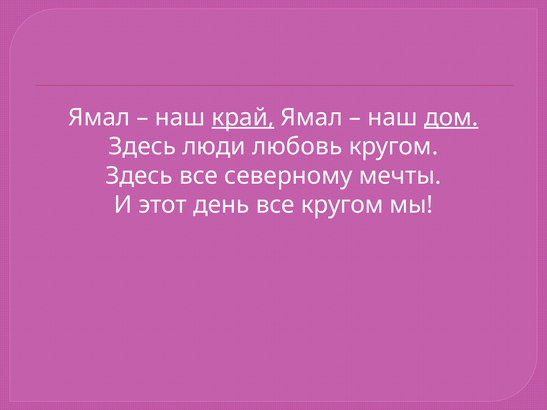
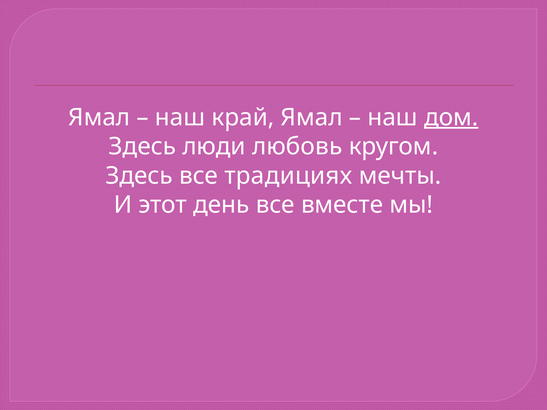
край underline: present -> none (243, 117)
северному: северному -> традициях (288, 176)
все кругом: кругом -> вместе (342, 205)
